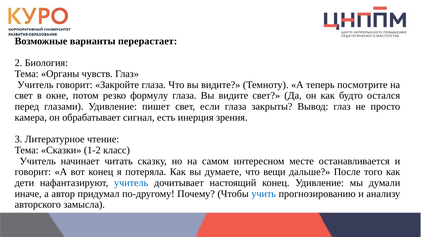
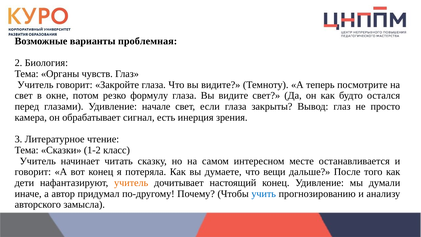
перерастает: перерастает -> проблемная (148, 41)
пишет: пишет -> начале (156, 106)
учитель colour: blue -> orange (131, 183)
